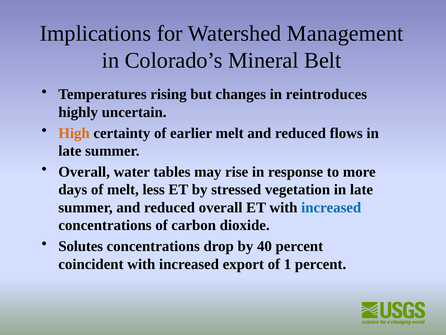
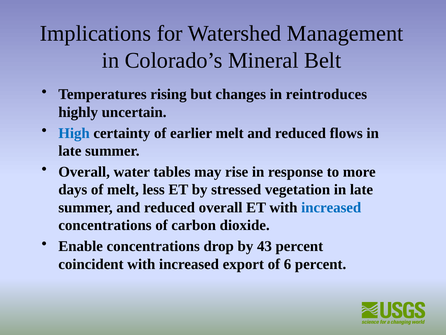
High colour: orange -> blue (74, 133)
Solutes: Solutes -> Enable (81, 246)
40: 40 -> 43 (264, 246)
1: 1 -> 6 (287, 264)
